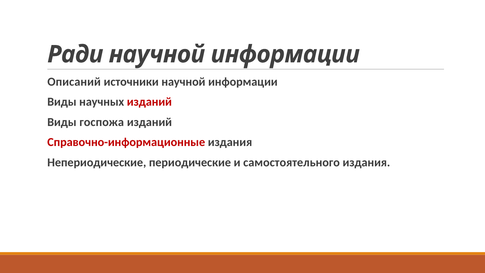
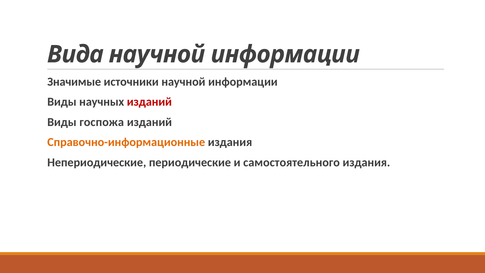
Ради: Ради -> Вида (75, 54)
Описаний: Описаний -> Значимые (74, 82)
Справочно-информационные colour: red -> orange (126, 142)
